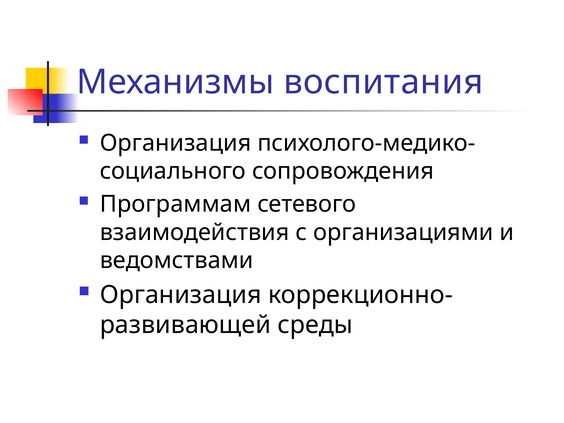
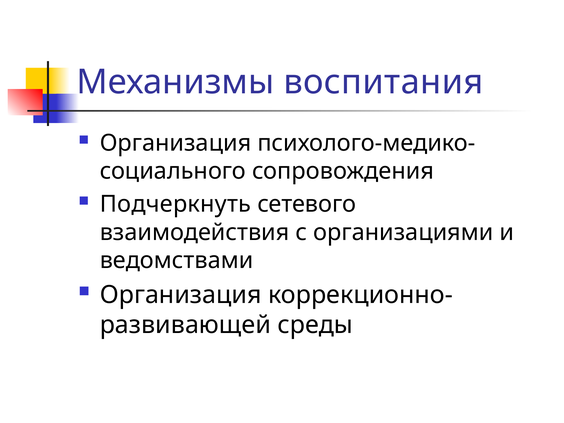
Программам: Программам -> Подчеркнуть (175, 204)
